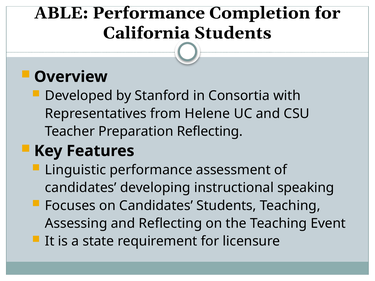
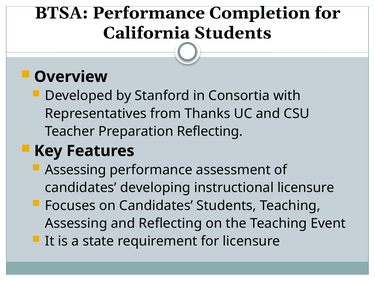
ABLE: ABLE -> BTSA (61, 13)
Helene: Helene -> Thanks (207, 114)
Linguistic: Linguistic -> Assessing (76, 170)
instructional speaking: speaking -> licensure (306, 188)
